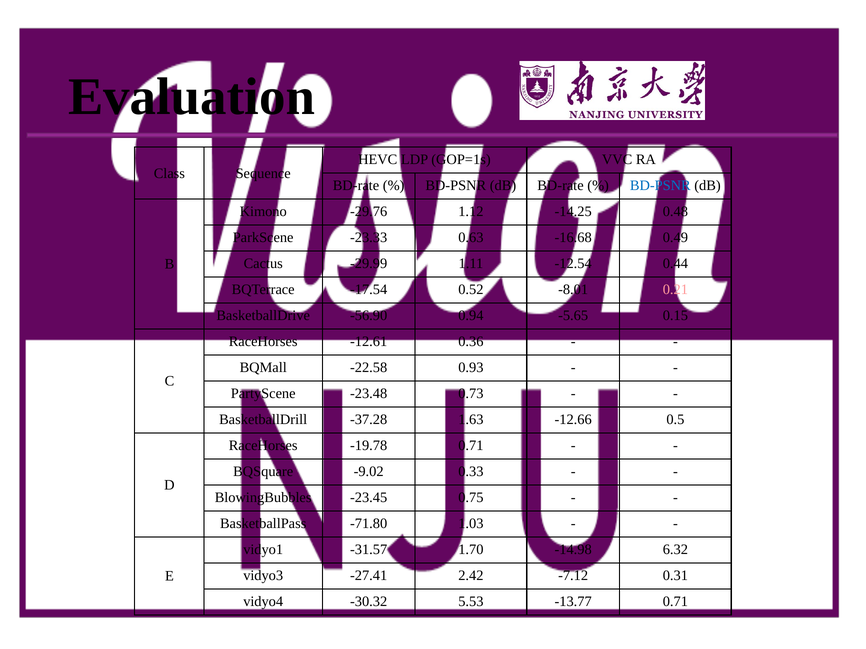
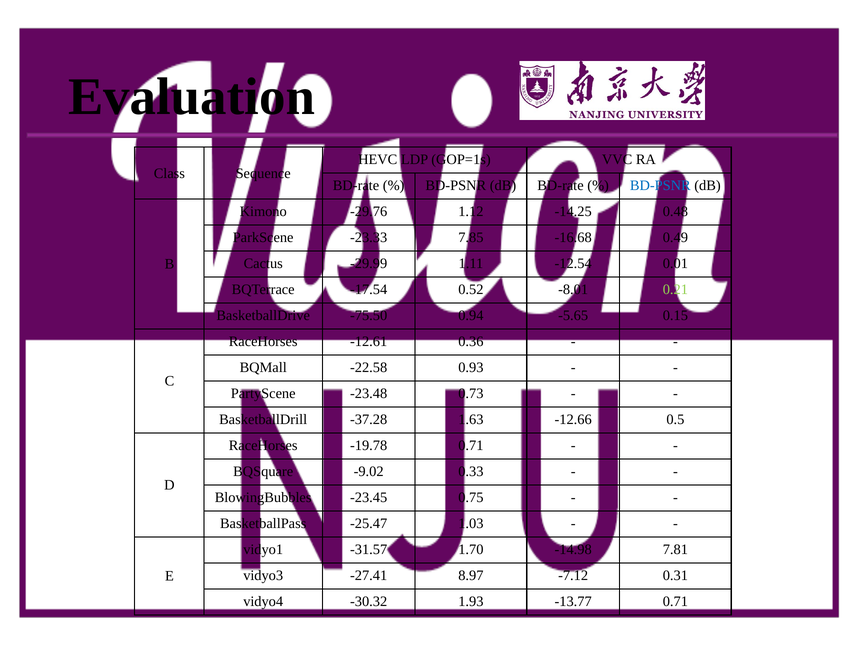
0.63: 0.63 -> 7.85 (471, 238)
0.44: 0.44 -> 0.01 (675, 264)
0.21 colour: pink -> light green (675, 290)
-56.90: -56.90 -> -75.50 (369, 316)
-71.80: -71.80 -> -25.47 (369, 524)
6.32: 6.32 -> 7.81 (675, 550)
2.42: 2.42 -> 8.97 (471, 576)
5.53: 5.53 -> 1.93 (471, 602)
